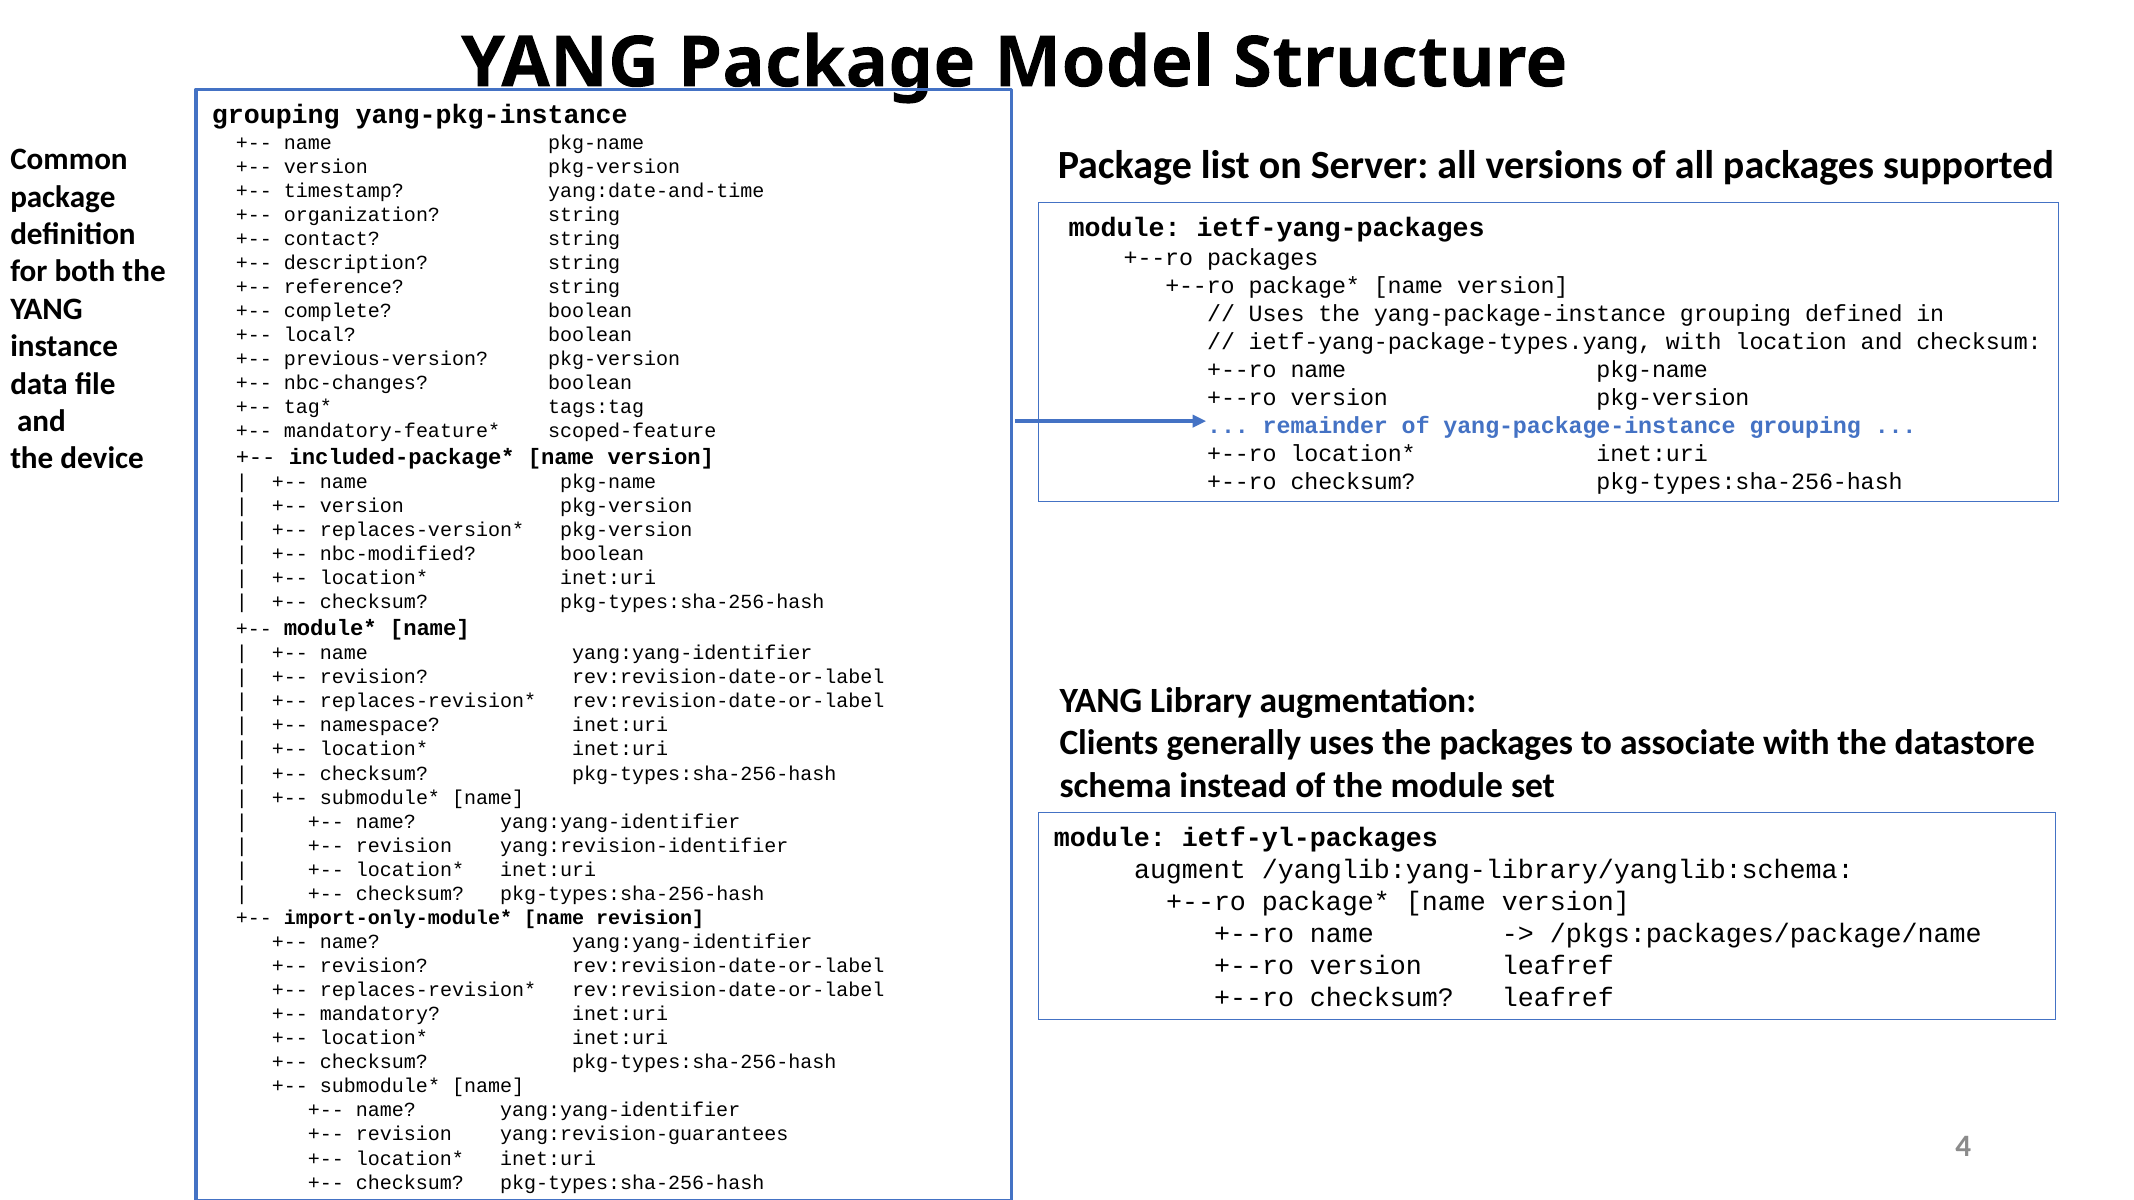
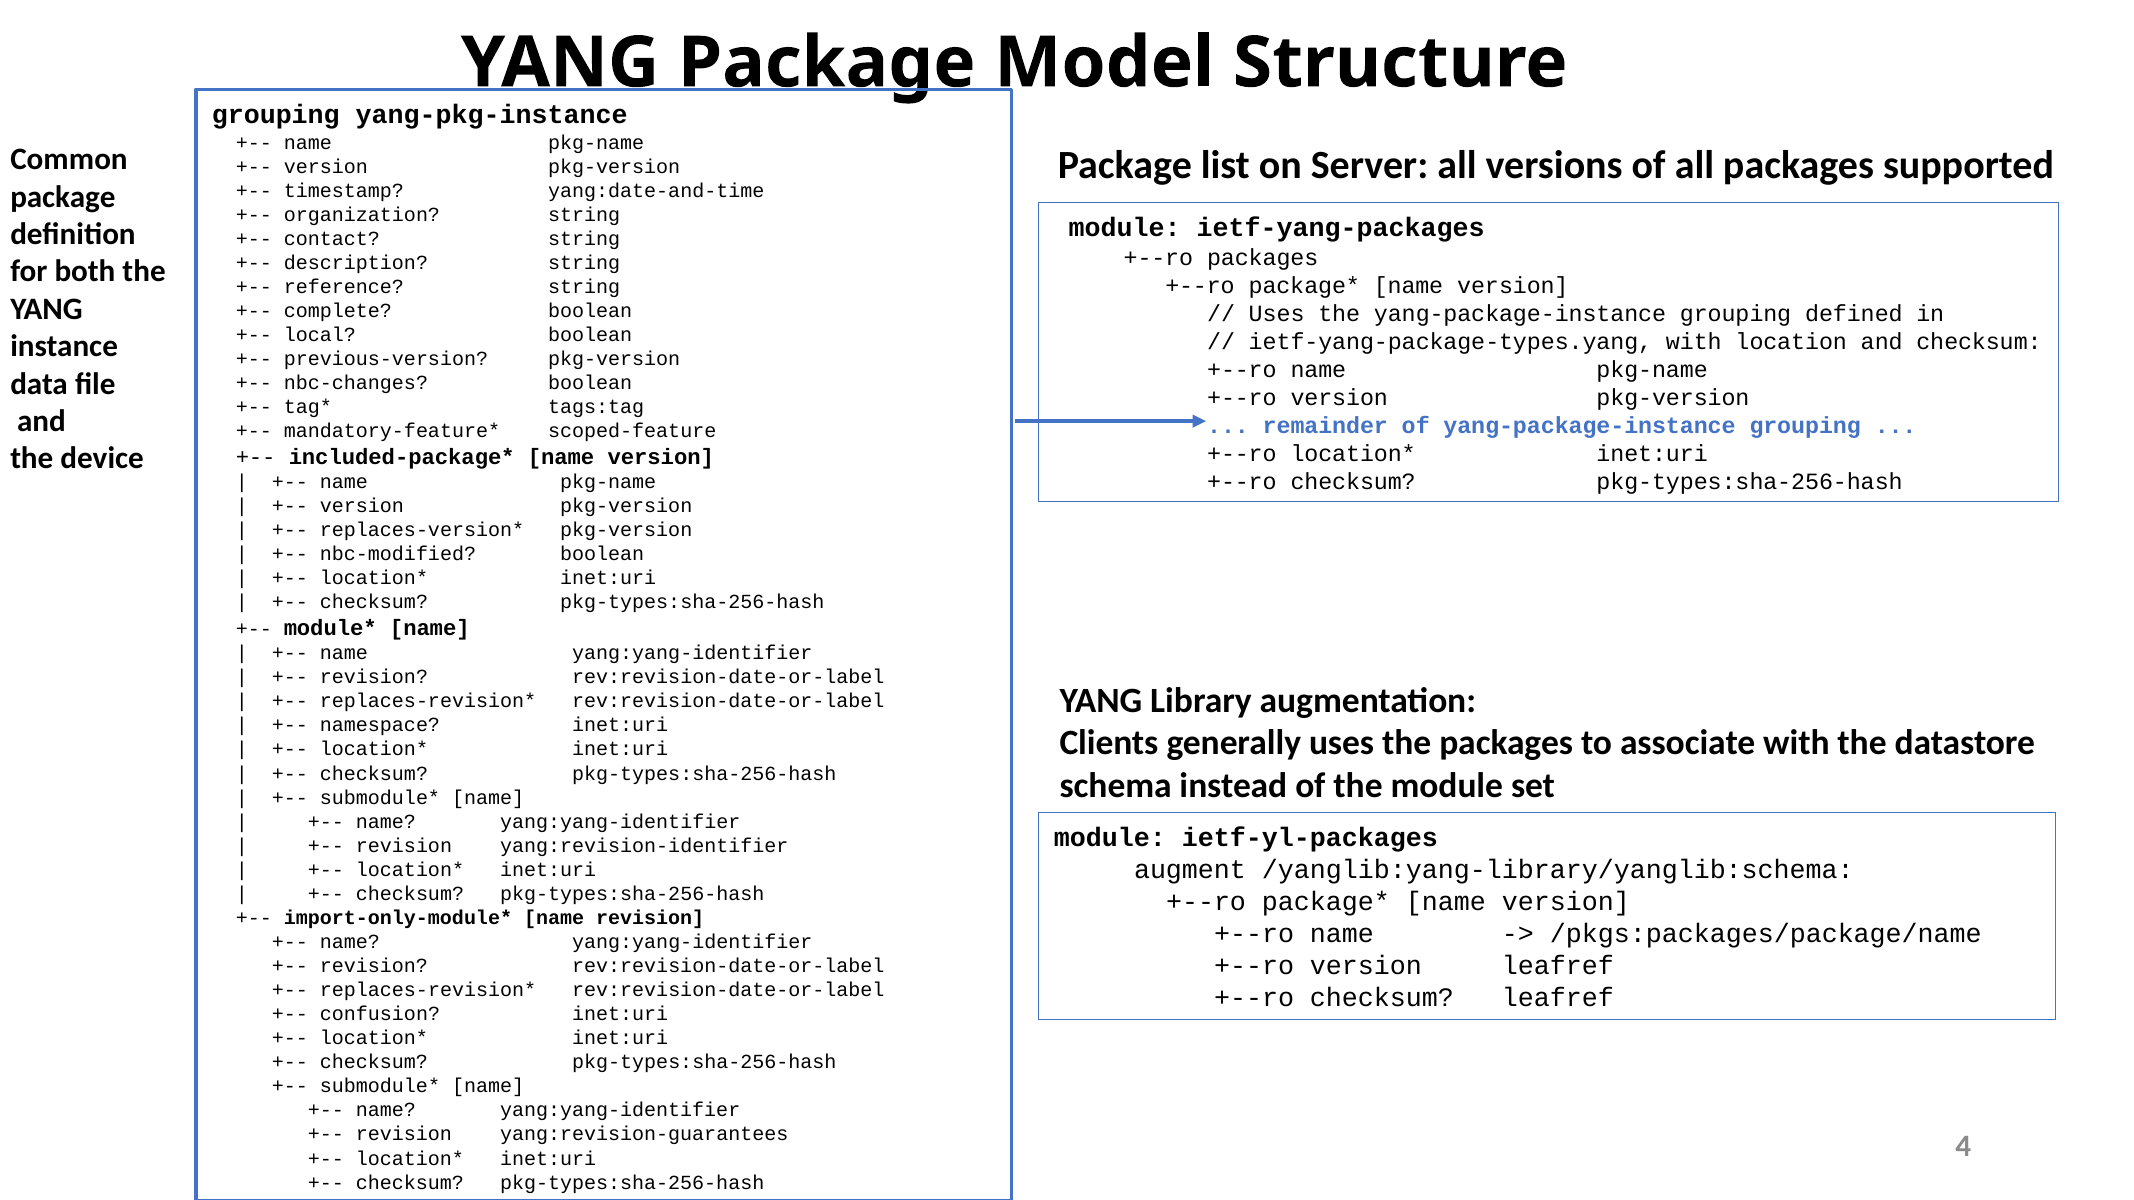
mandatory: mandatory -> confusion (380, 1014)
